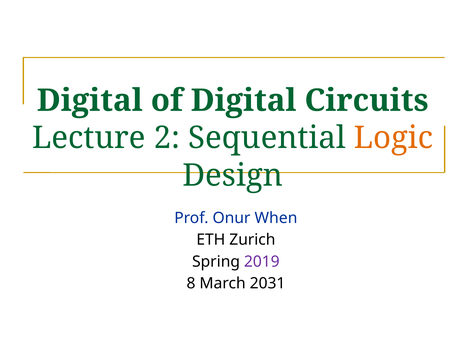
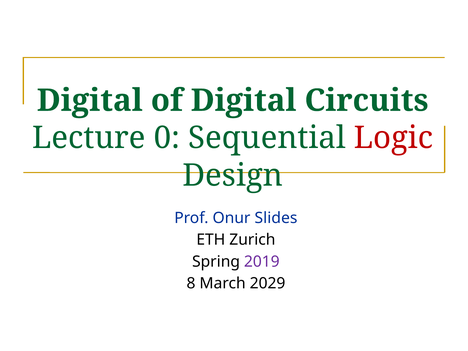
2: 2 -> 0 (167, 138)
Logic colour: orange -> red (394, 138)
When: When -> Slides (276, 218)
2031: 2031 -> 2029 (268, 283)
